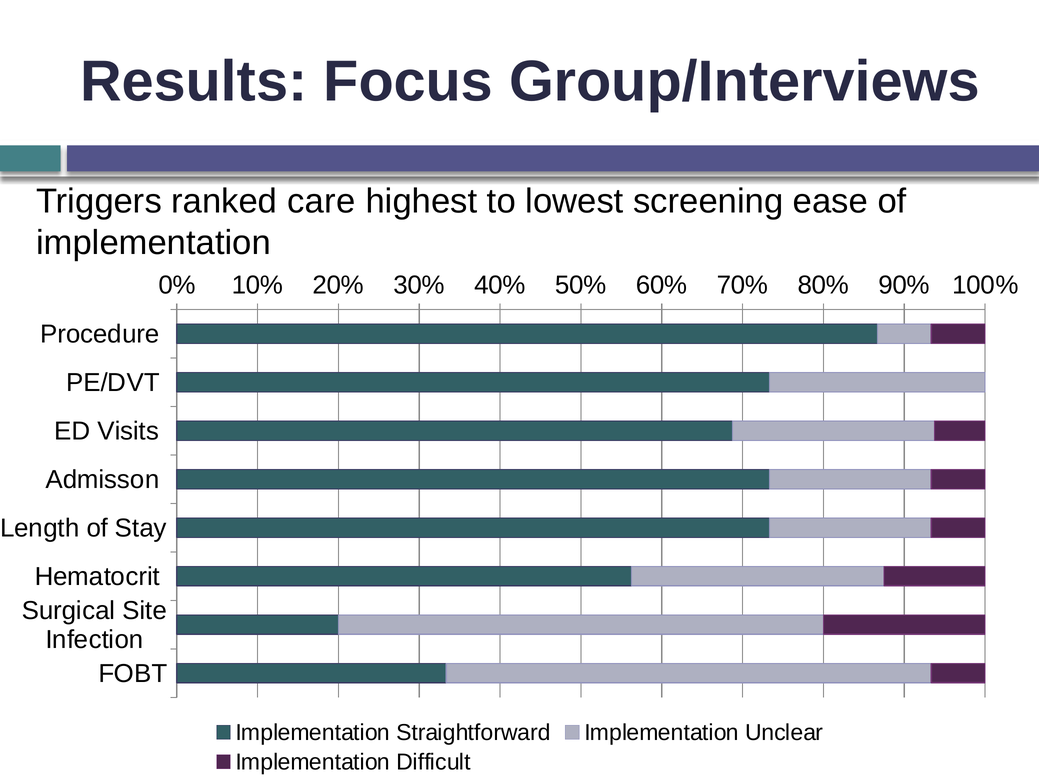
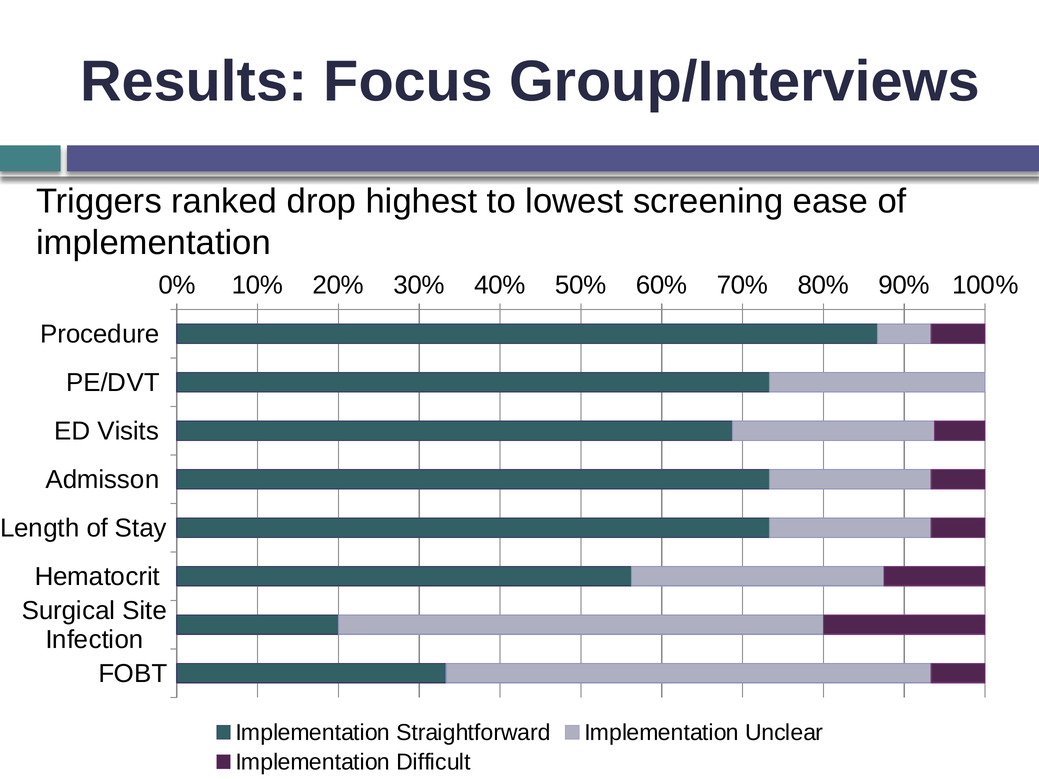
care: care -> drop (321, 201)
